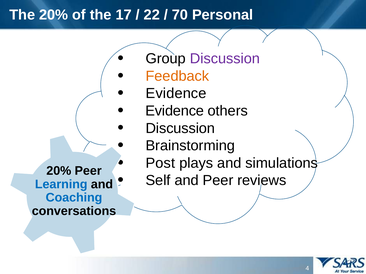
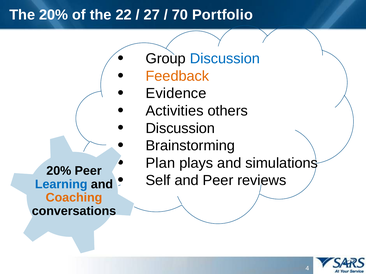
17: 17 -> 22 (124, 15)
22: 22 -> 27 (152, 15)
Personal: Personal -> Portfolio (223, 15)
Discussion colour: purple -> blue (225, 59)
Evidence: Evidence -> Activities (175, 111)
Post: Post -> Plan (160, 163)
Coaching colour: blue -> orange (74, 198)
